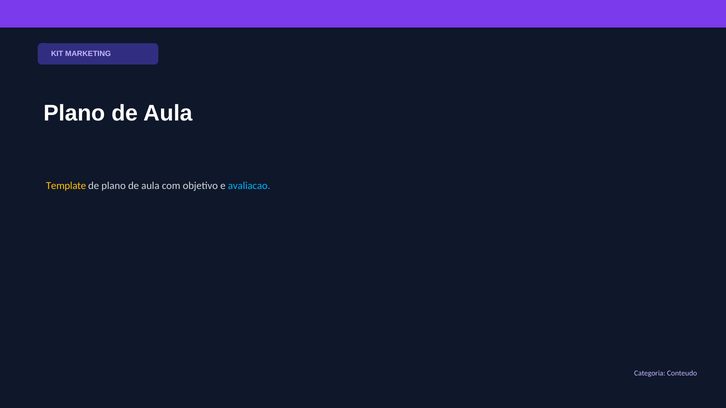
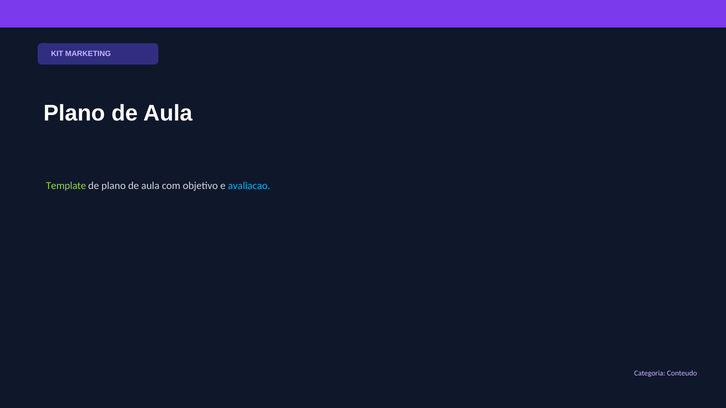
Template colour: yellow -> light green (66, 186)
